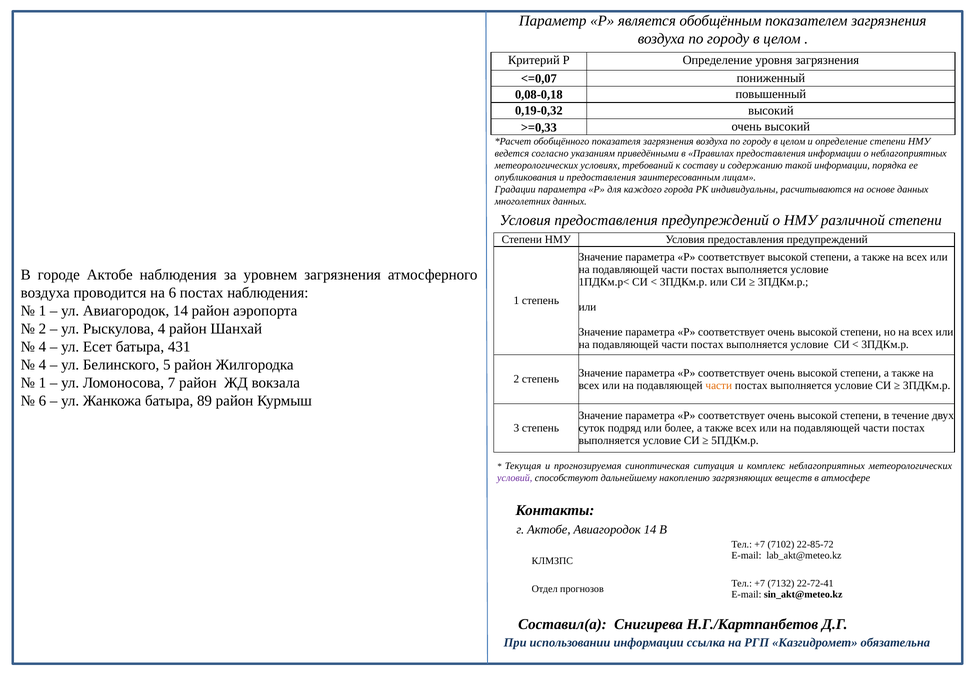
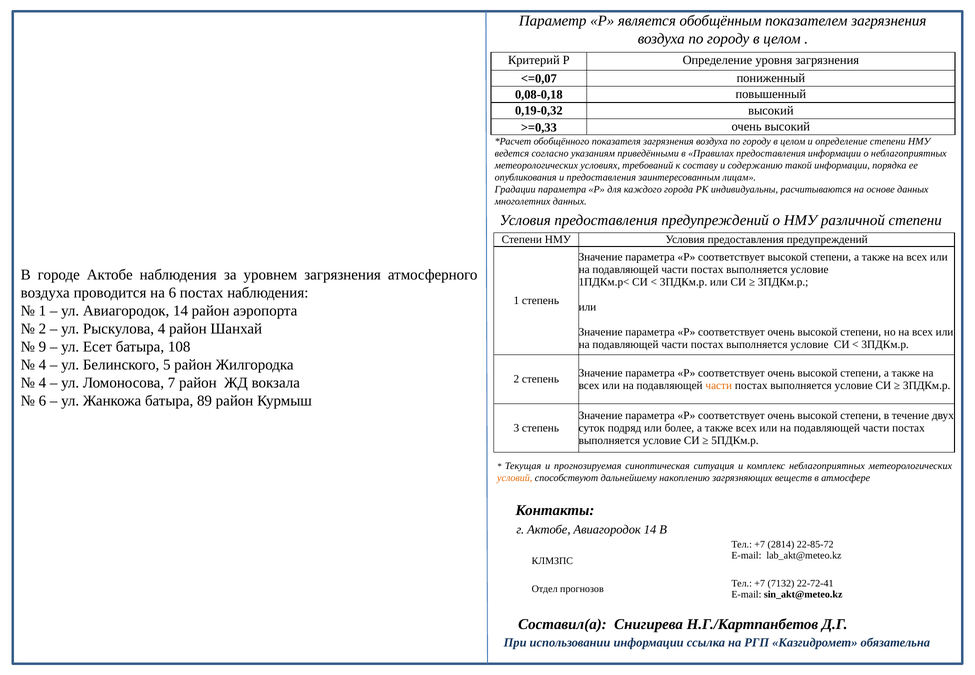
4: 4 -> 9 (42, 347)
431: 431 -> 108 (179, 347)
1: 1 -> 4 (42, 383)
условий colour: purple -> orange (515, 478)
7102: 7102 -> 2814 (781, 544)
